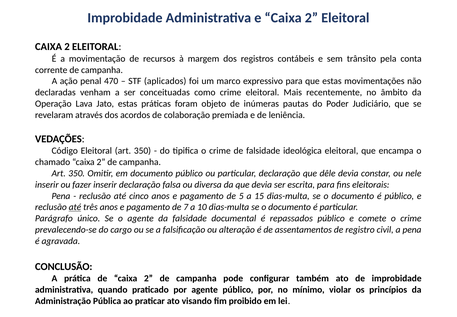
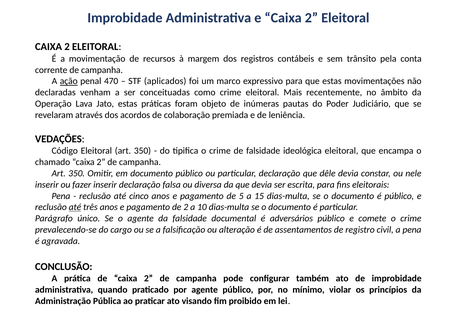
ação underline: none -> present (69, 81)
de 7: 7 -> 2 (186, 207)
repassados: repassados -> adversários (291, 218)
